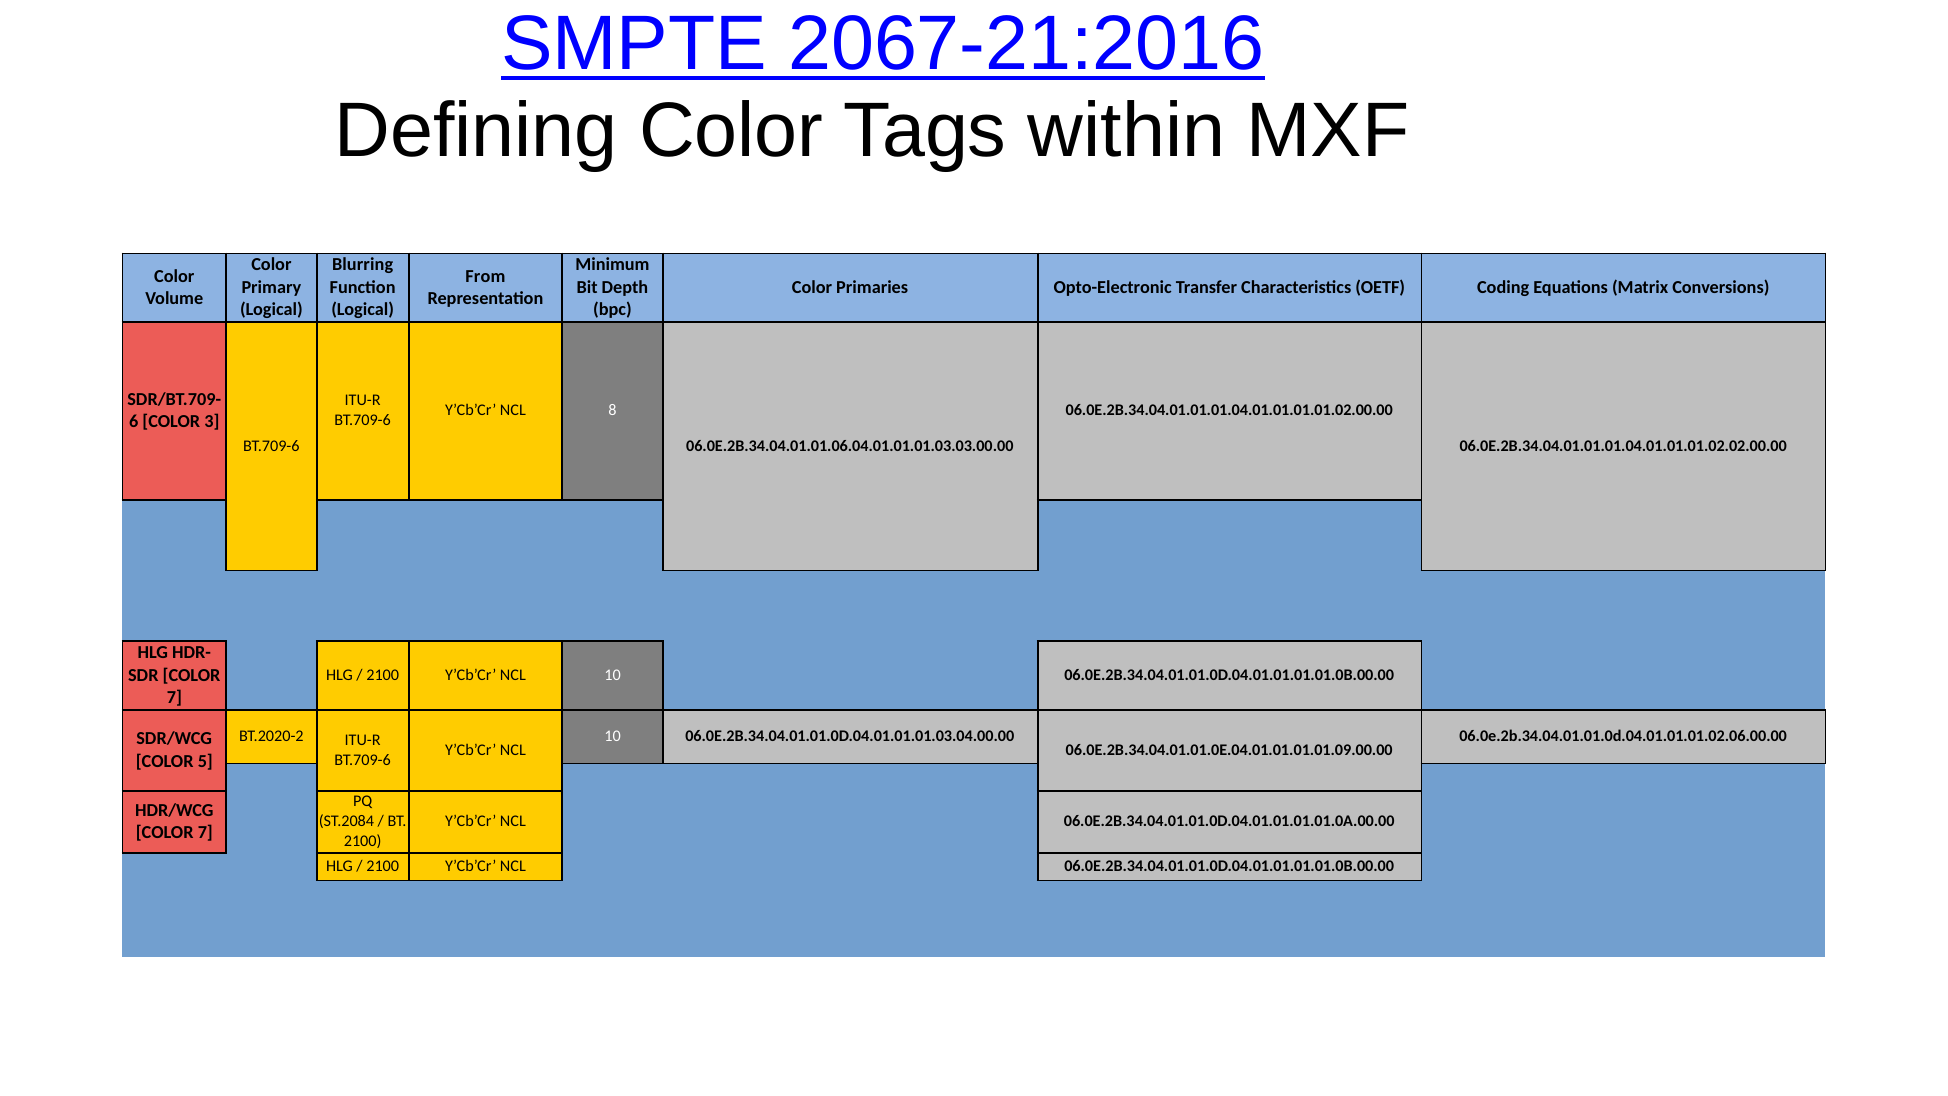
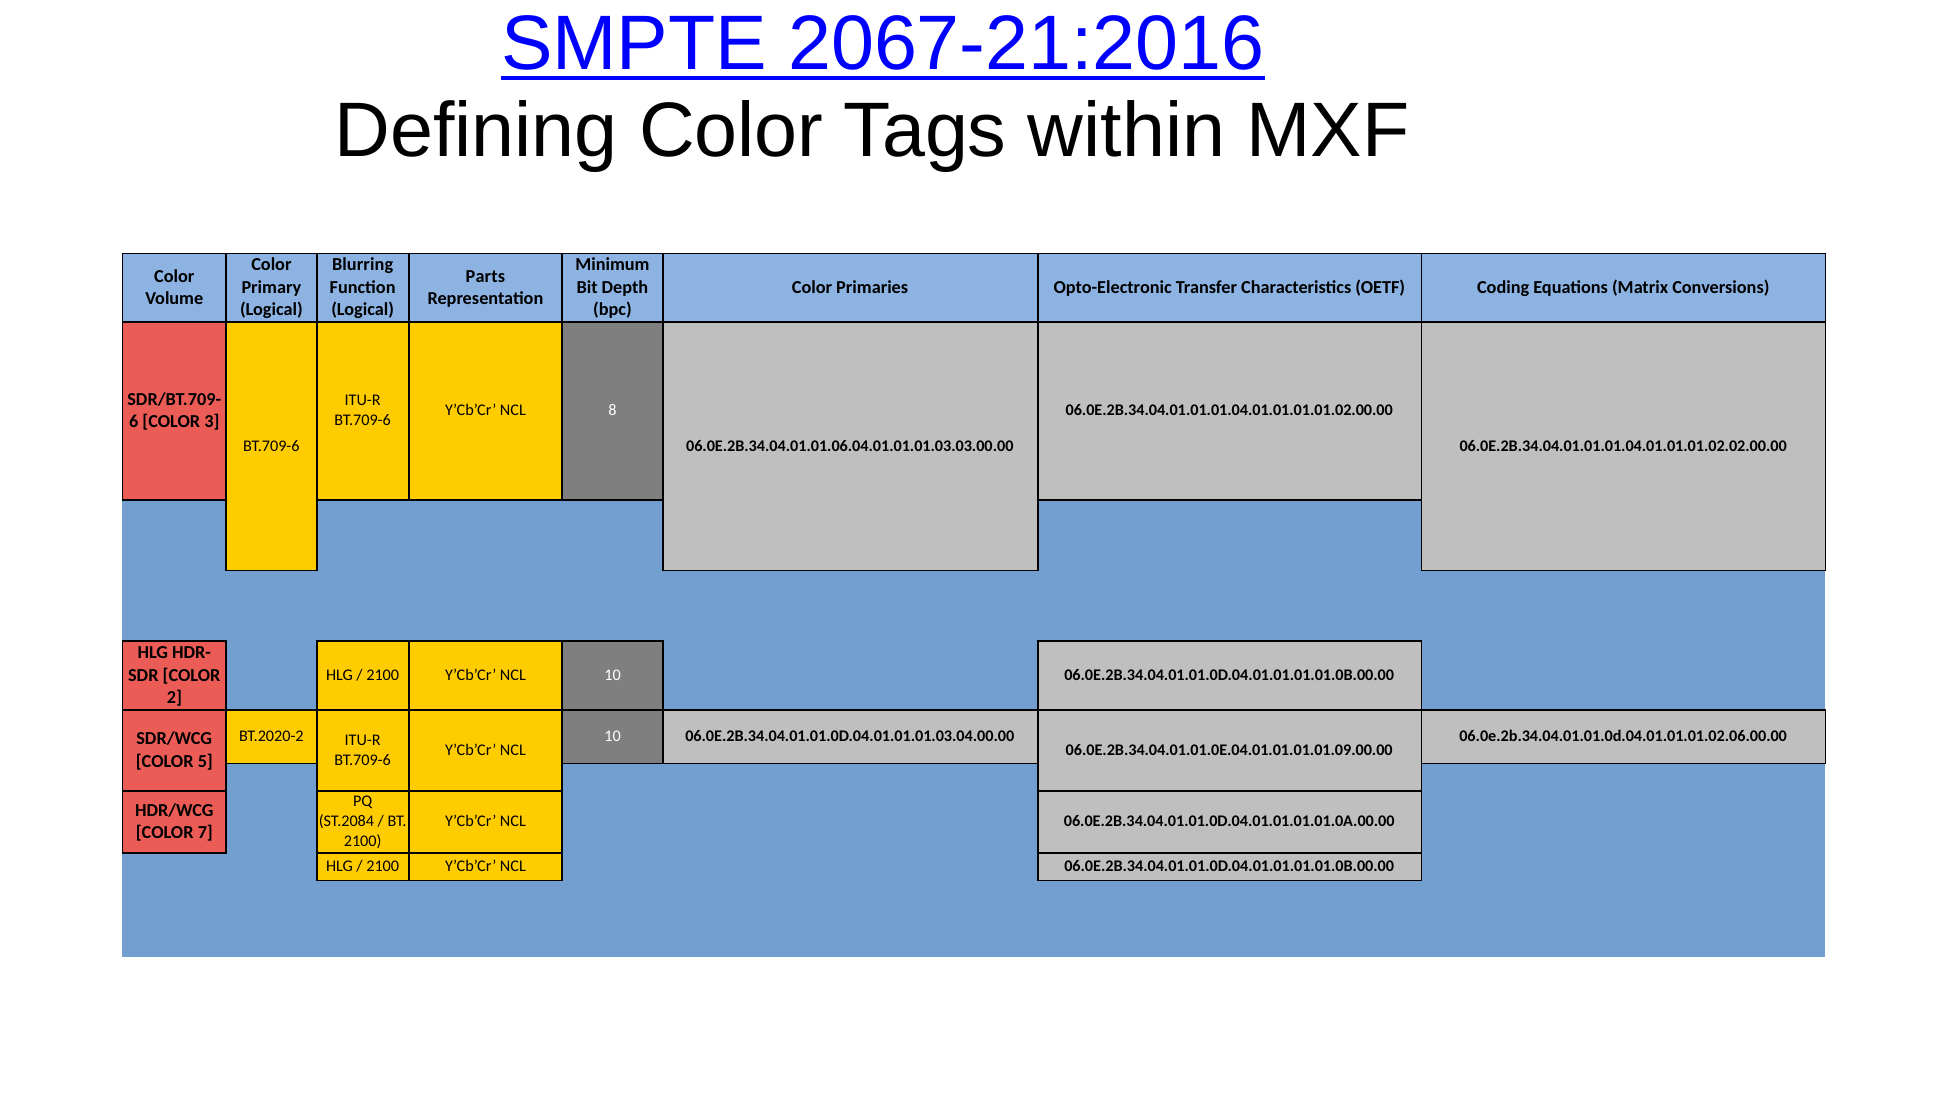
From: From -> Parts (485, 276)
7: 7 -> 2 (174, 697)
